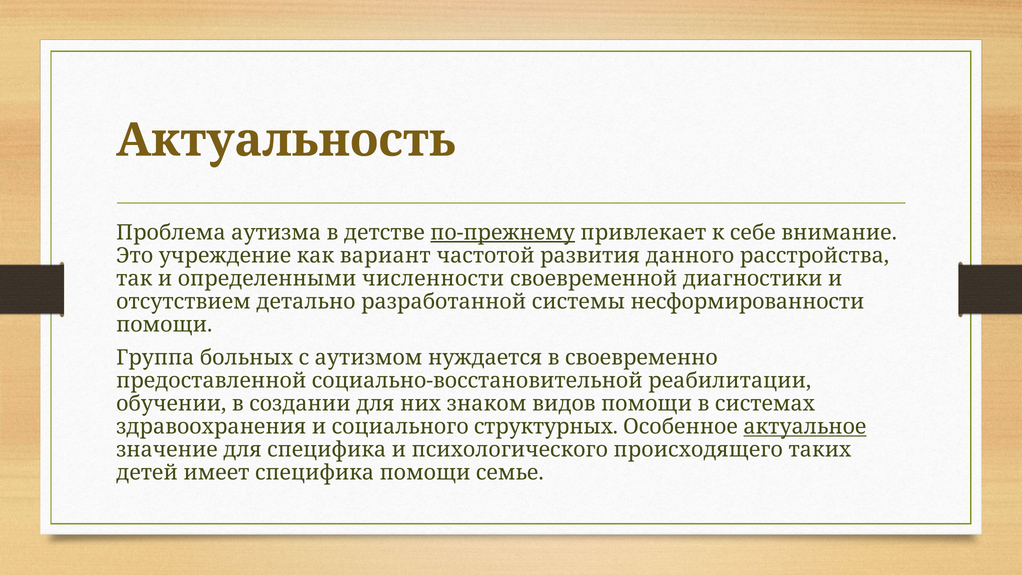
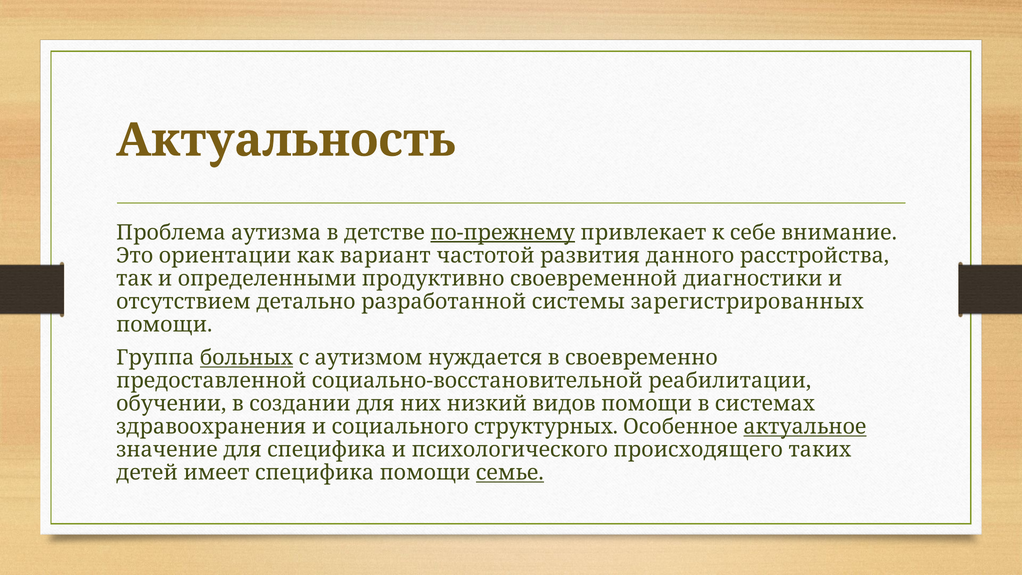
учреждение: учреждение -> ориентации (225, 255)
численности: численности -> продуктивно (433, 278)
несформированности: несформированности -> зарегистрированных (747, 301)
больных underline: none -> present (246, 358)
знаком: знаком -> низкий (487, 404)
семье underline: none -> present (510, 473)
